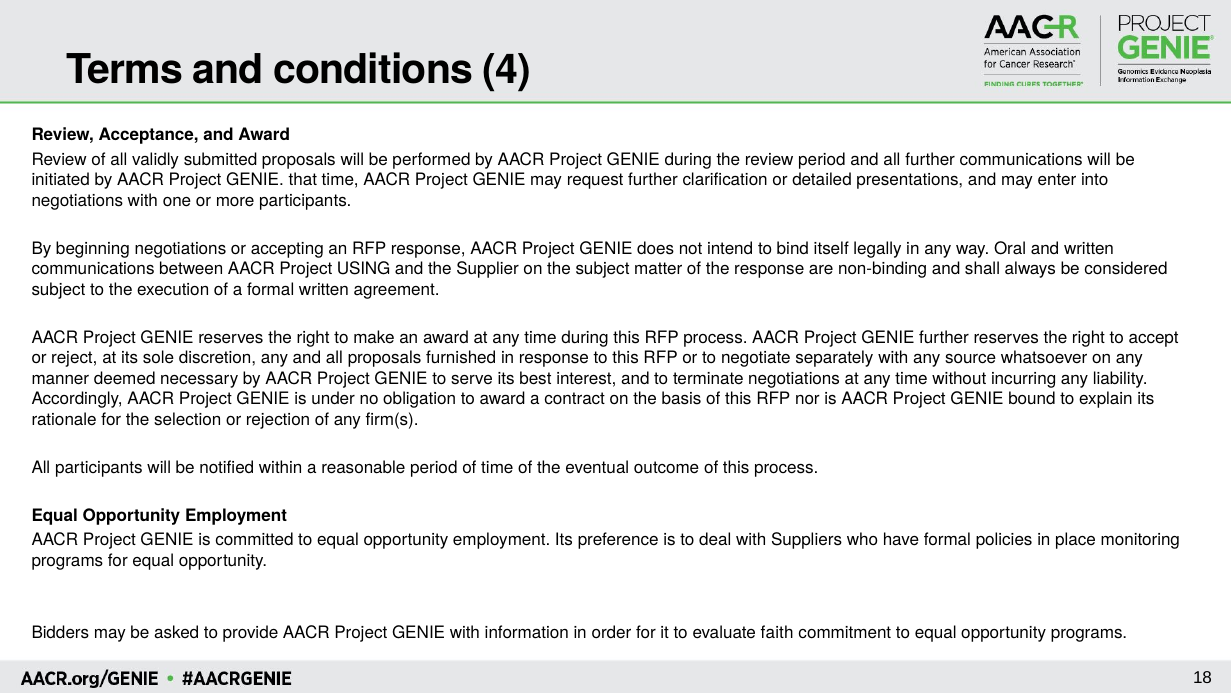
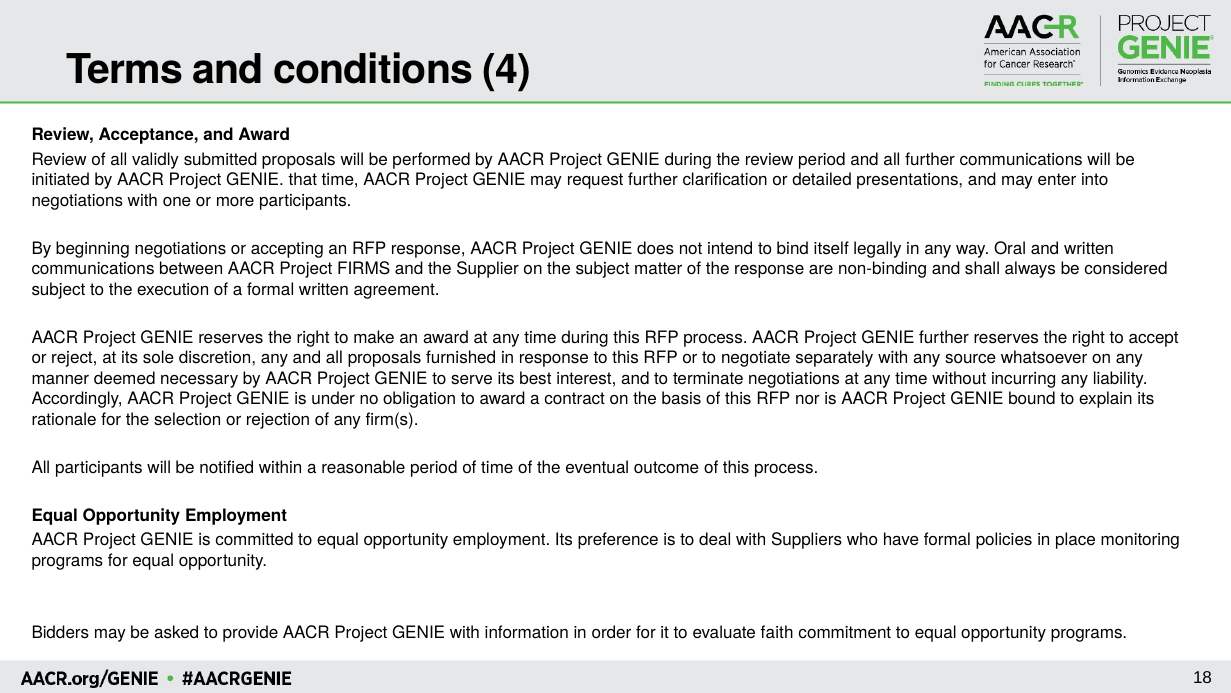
USING: USING -> FIRMS (364, 269)
